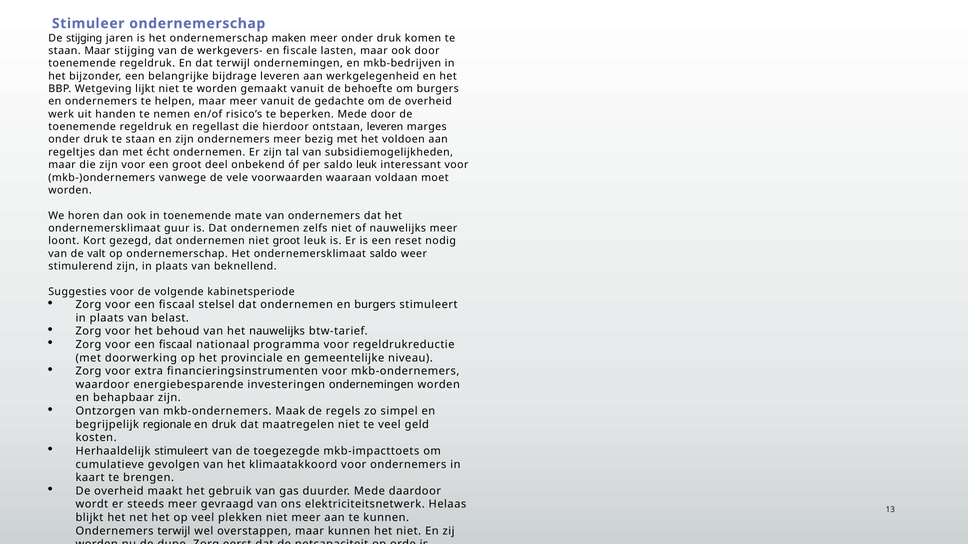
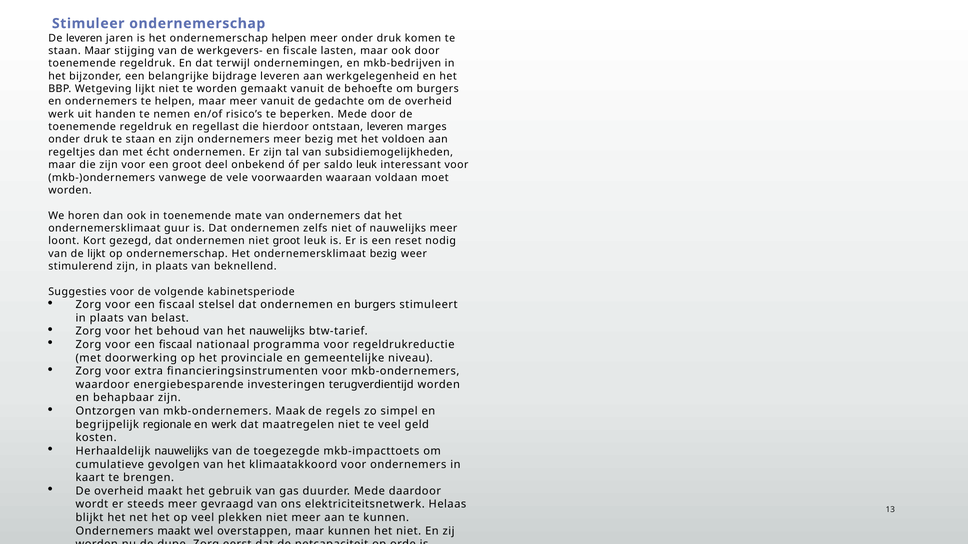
De stijging: stijging -> leveren (84, 38)
ondernemerschap maken: maken -> helpen (289, 38)
de valt: valt -> lijkt (96, 254)
ondernemersklimaat saldo: saldo -> bezig (383, 254)
investeringen ondernemingen: ondernemingen -> terugverdientijd (371, 385)
en druk: druk -> werk (224, 425)
Herhaaldelijk stimuleert: stimuleert -> nauwelijks (181, 451)
Ondernemers terwijl: terwijl -> maakt (174, 531)
